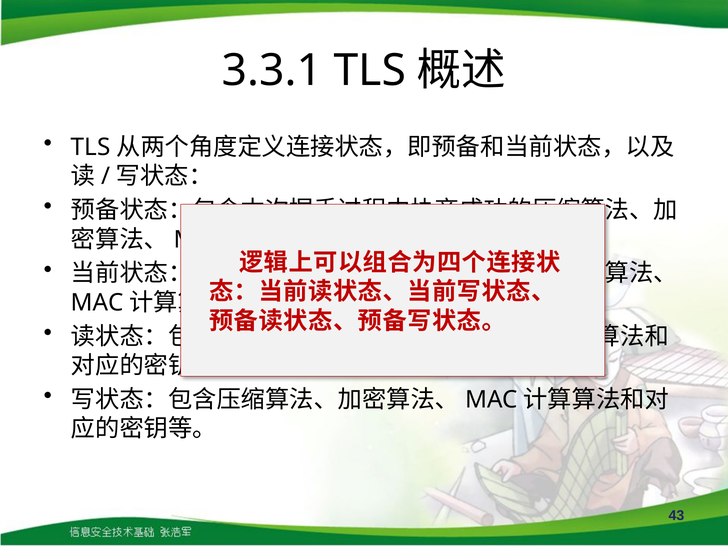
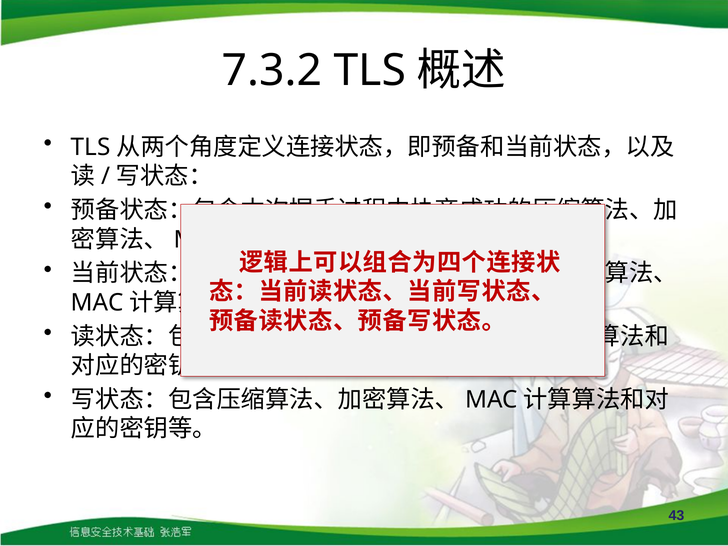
3.3.1: 3.3.1 -> 7.3.2 (272, 70)
